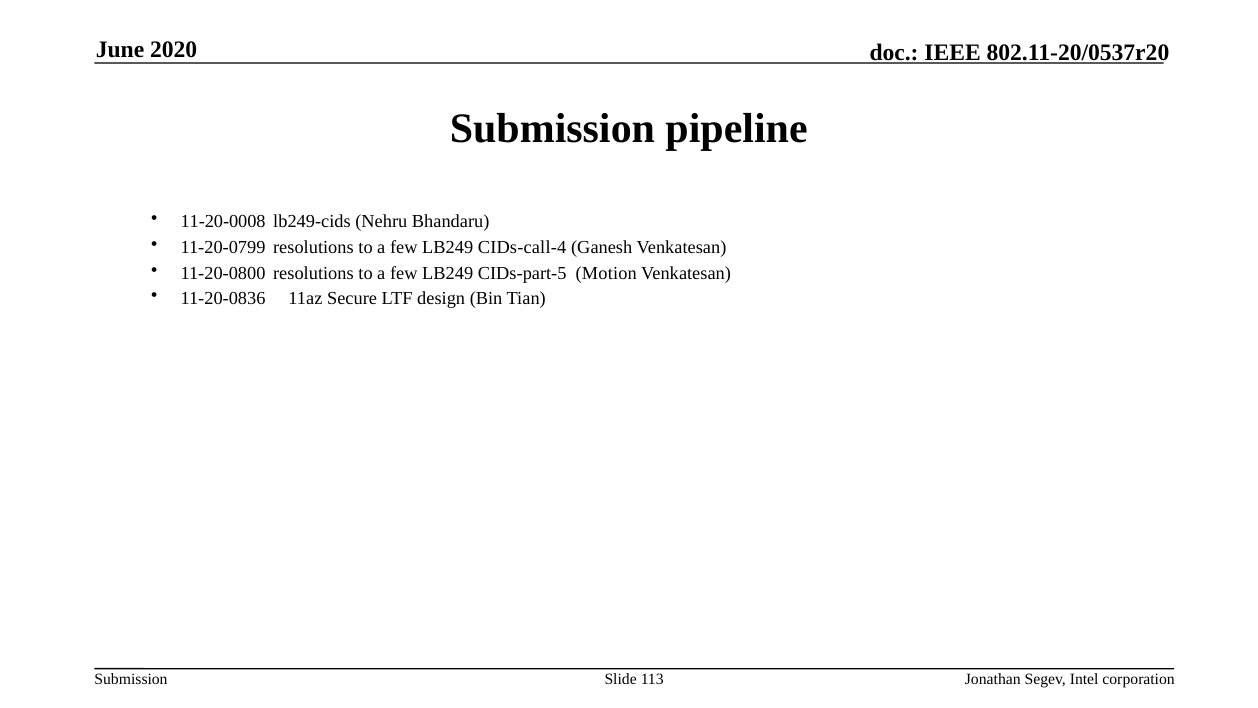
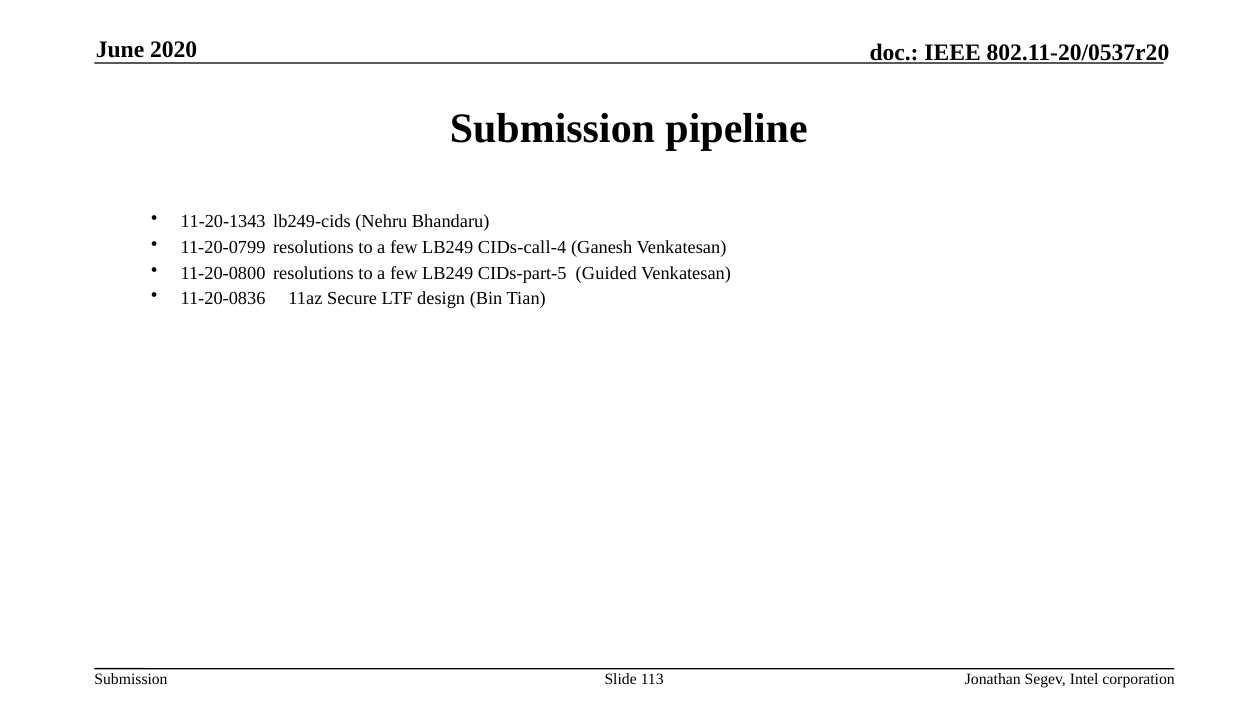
11-20-0008: 11-20-0008 -> 11-20-1343 (223, 221)
Motion: Motion -> Guided (606, 273)
